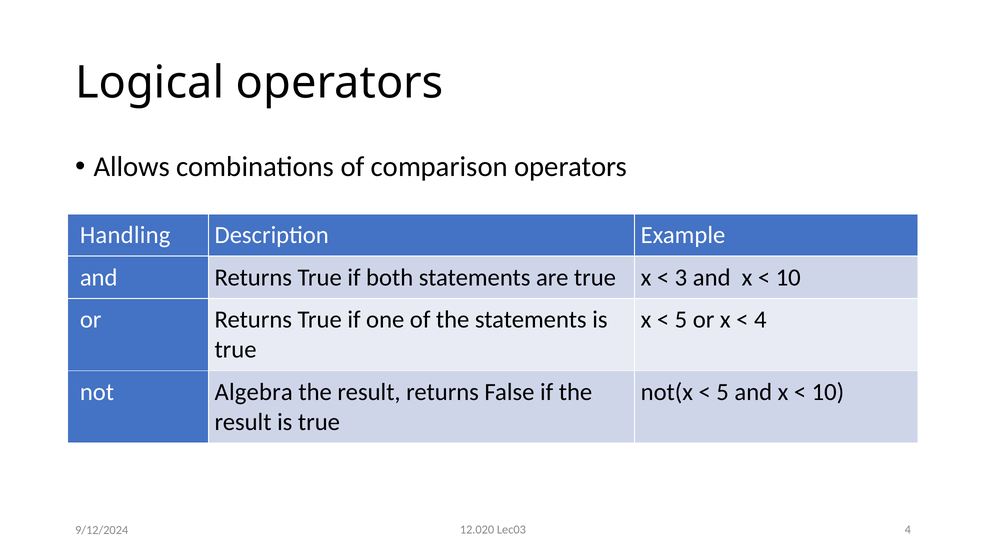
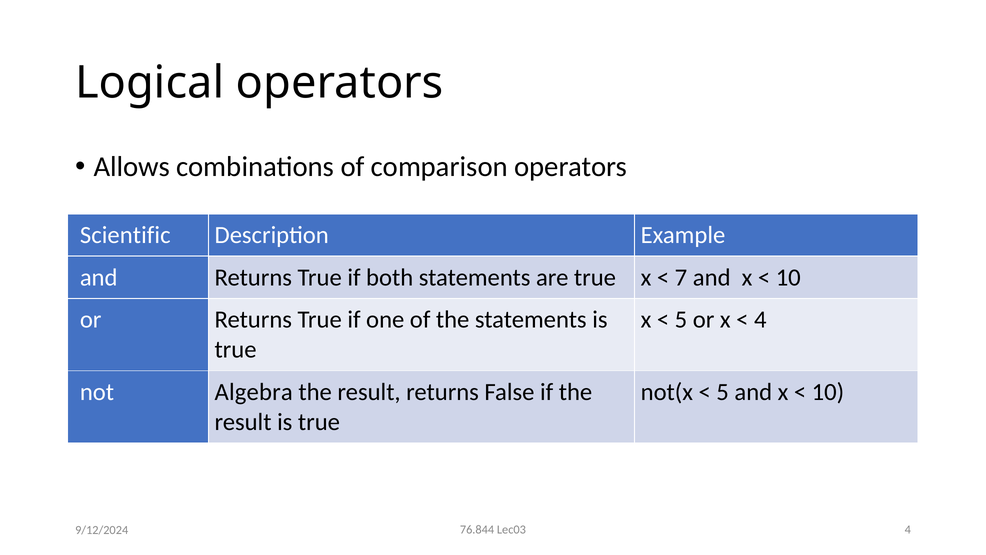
Handling: Handling -> Scientific (125, 235)
3: 3 -> 7 (681, 277)
12.020: 12.020 -> 76.844 (477, 530)
